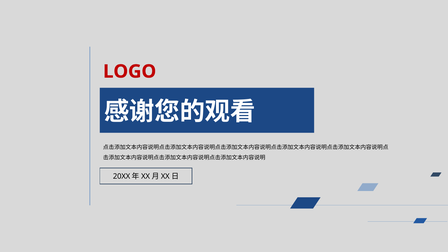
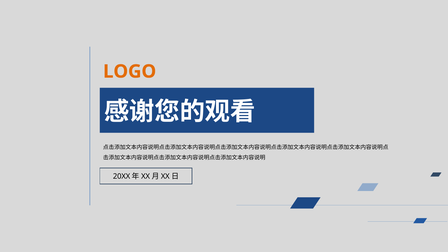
LOGO colour: red -> orange (130, 71)
